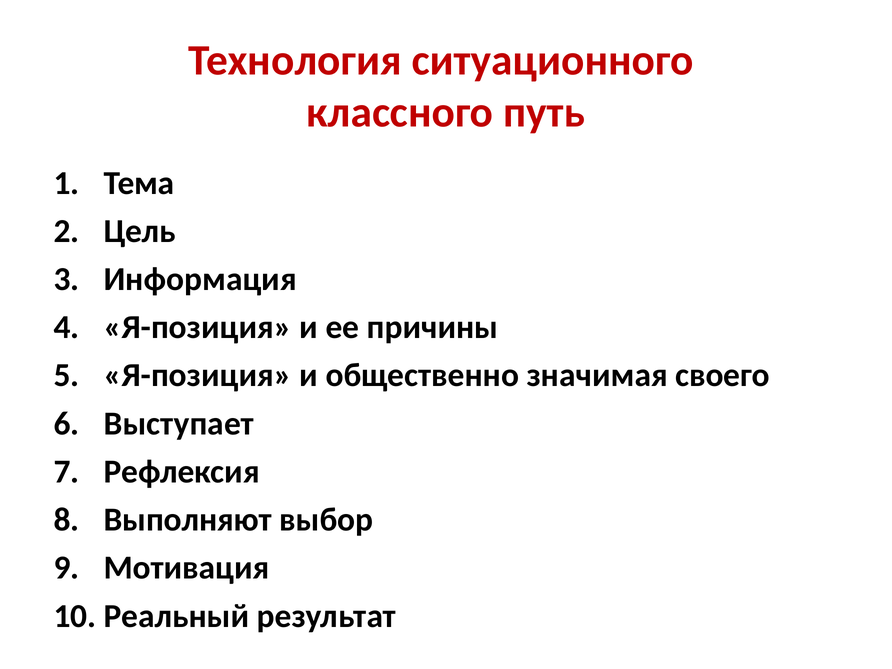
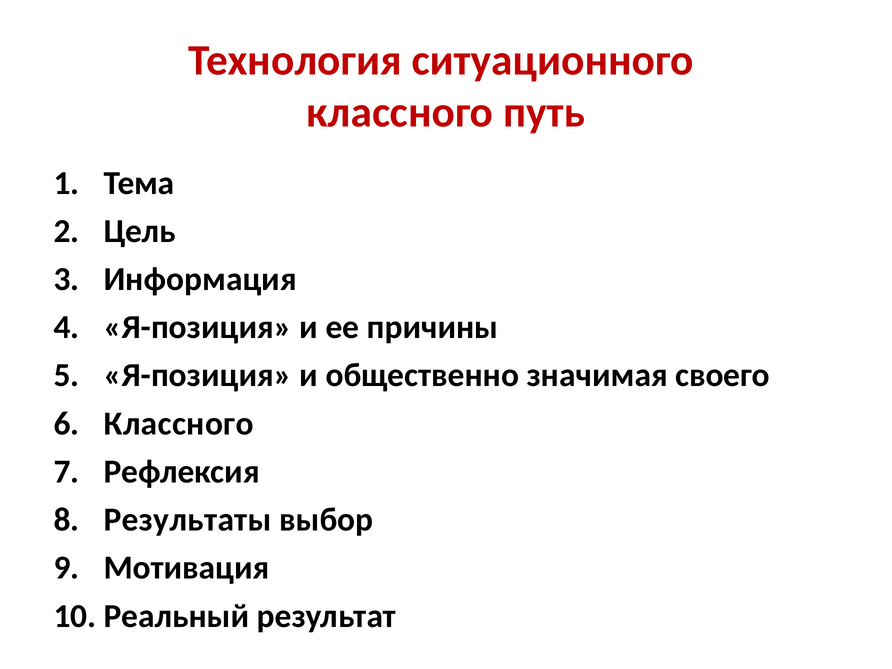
Выступает: Выступает -> Классного (179, 424)
Выполняют: Выполняют -> Результаты (188, 520)
